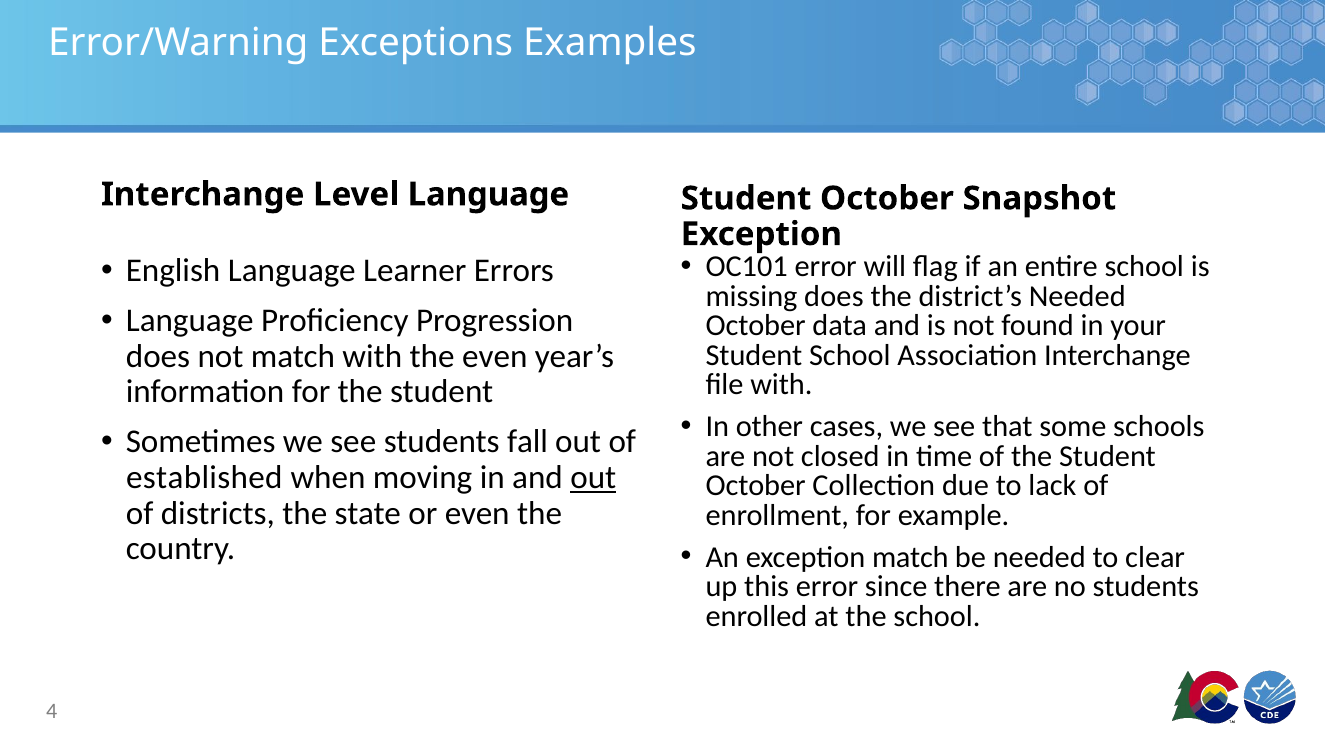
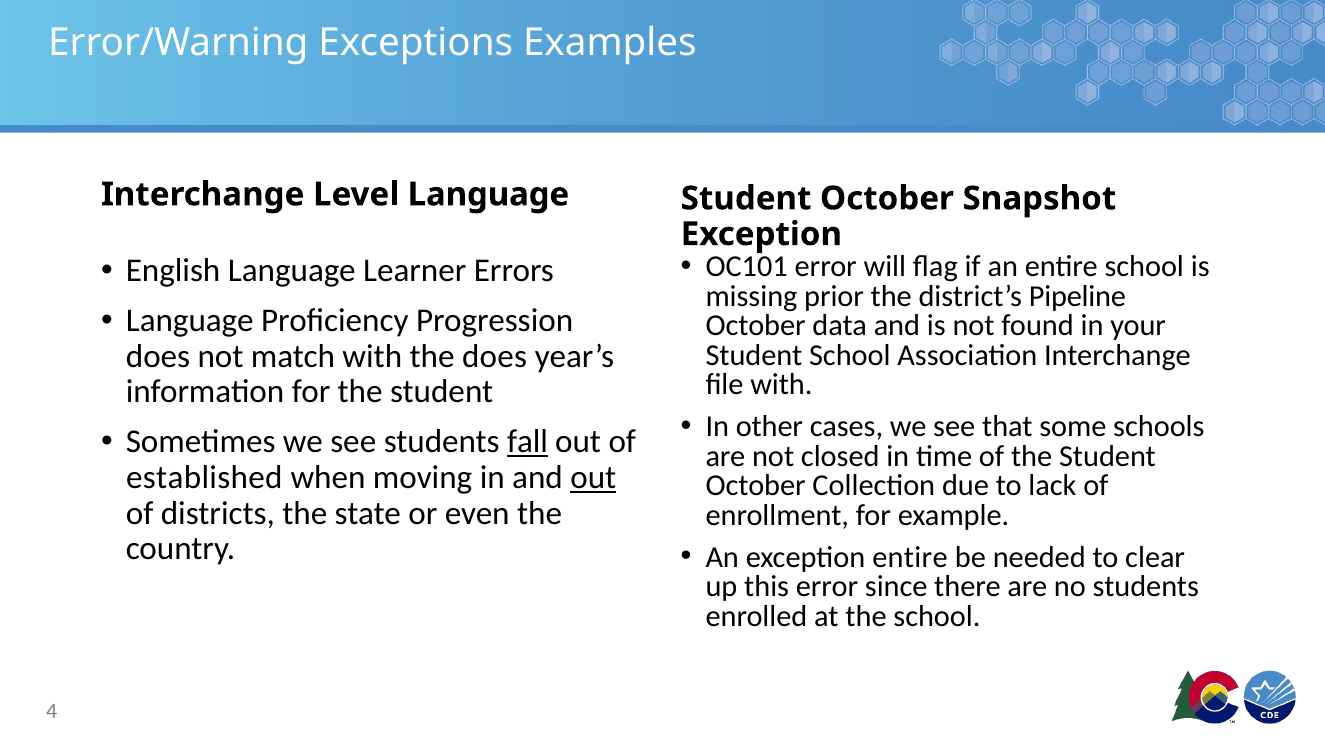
missing does: does -> prior (834, 296)
district’s Needed: Needed -> Pipeline (1077, 296)
the even: even -> does (495, 356)
fall underline: none -> present (528, 442)
exception match: match -> entire (910, 557)
